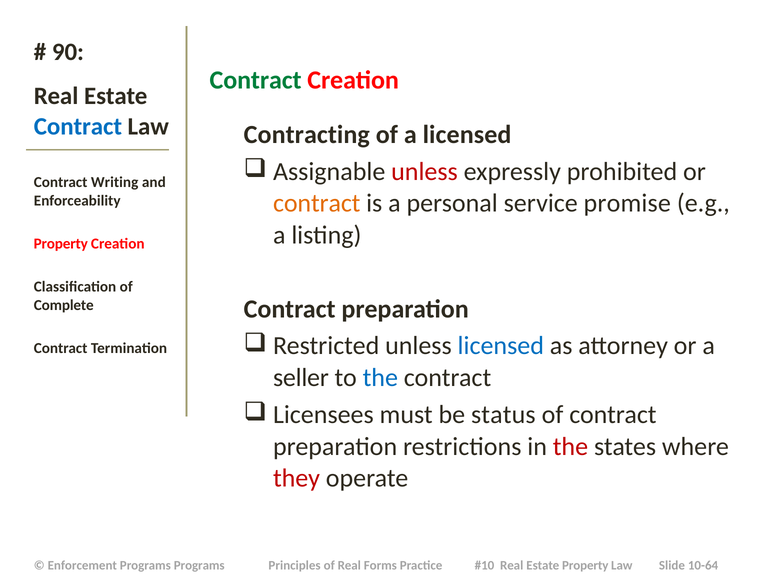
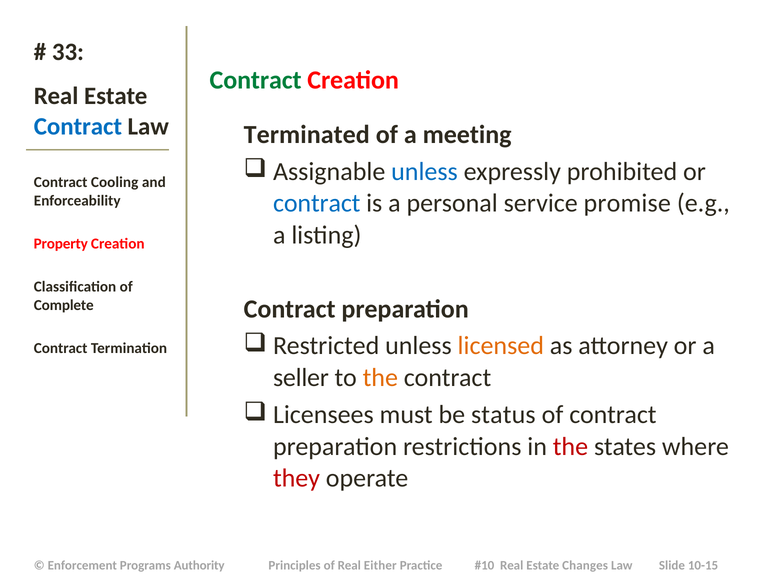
90: 90 -> 33 (68, 52)
Contracting: Contracting -> Terminated (307, 134)
a licensed: licensed -> meeting (467, 134)
unless colour: red -> blue (424, 171)
Writing: Writing -> Cooling (115, 182)
contract colour: orange -> blue (317, 203)
licensed colour: blue -> orange (501, 346)
the colour: blue -> orange (380, 378)
Programs Programs: Programs -> Authority (199, 565)
Forms: Forms -> Either (380, 565)
Estate Property: Property -> Changes (585, 565)
10-64: 10-64 -> 10-15 (703, 565)
